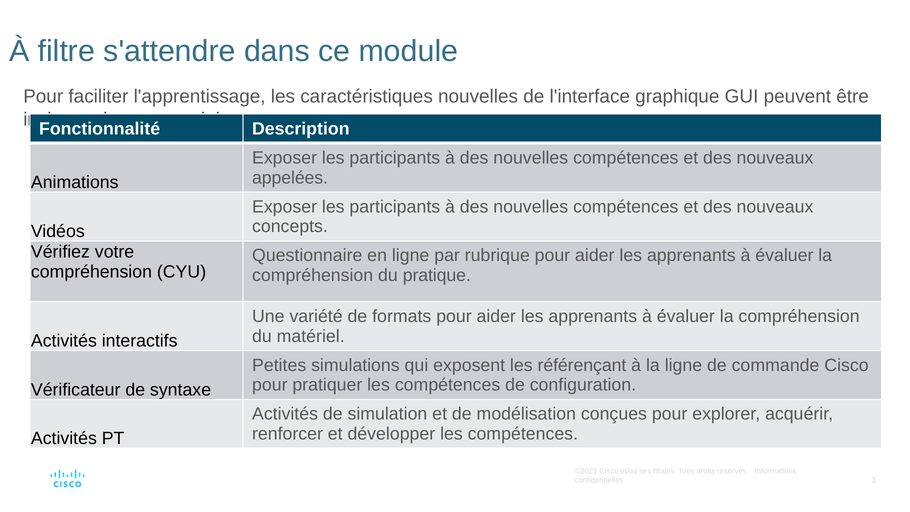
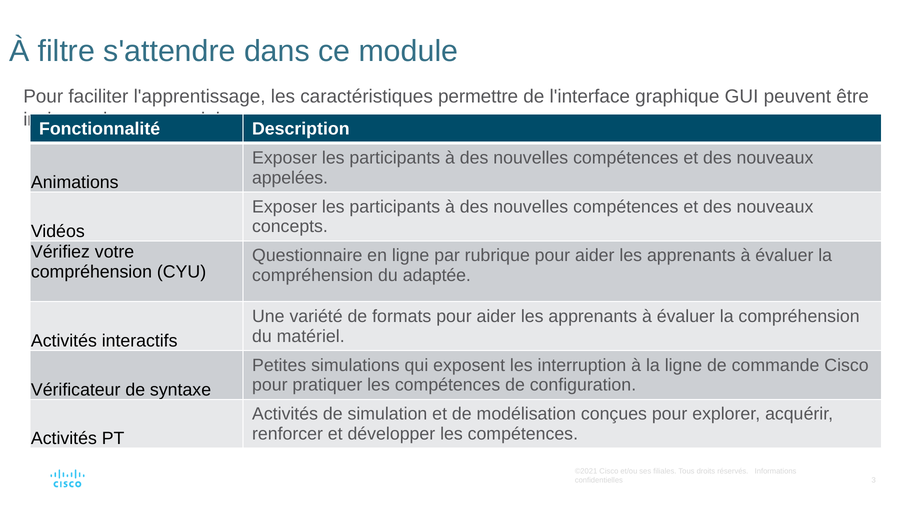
caractéristiques nouvelles: nouvelles -> permettre (478, 97)
pratique: pratique -> adaptée (437, 275)
référençant: référençant -> interruption (582, 365)
